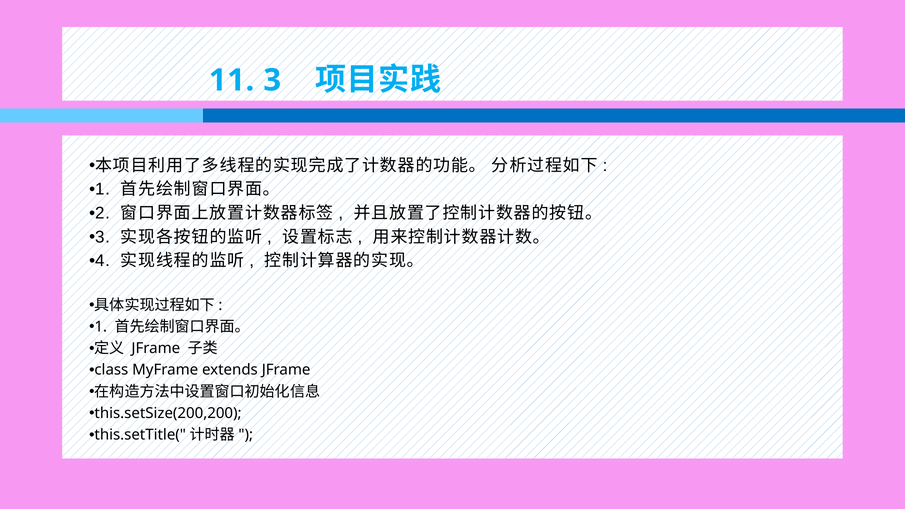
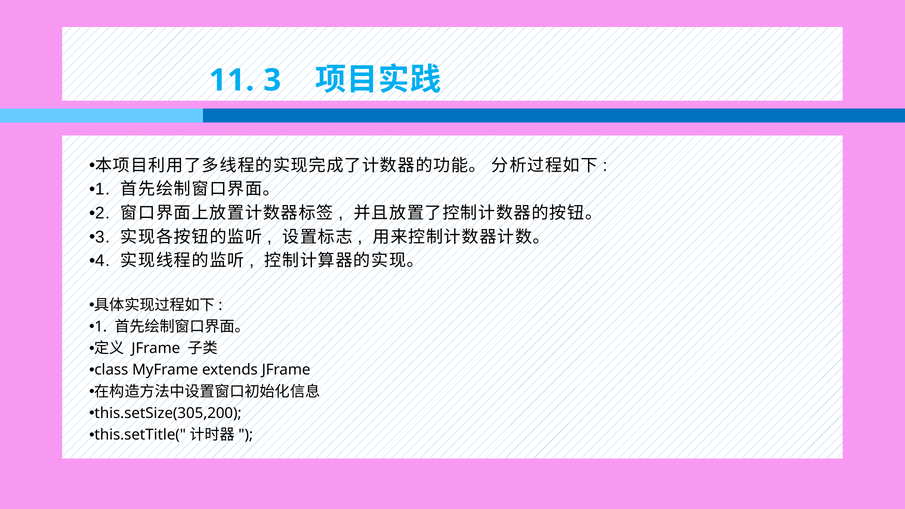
this.setSize(200,200: this.setSize(200,200 -> this.setSize(305,200 (168, 413)
